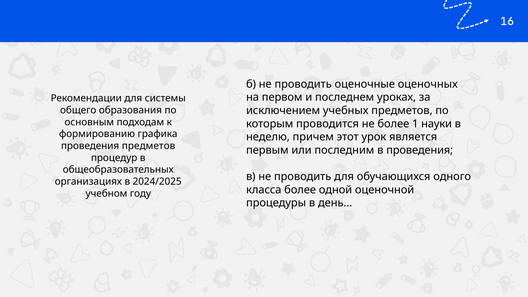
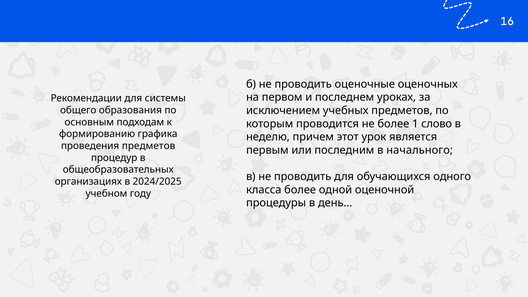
науки: науки -> слово (437, 124)
в проведения: проведения -> начального (420, 150)
